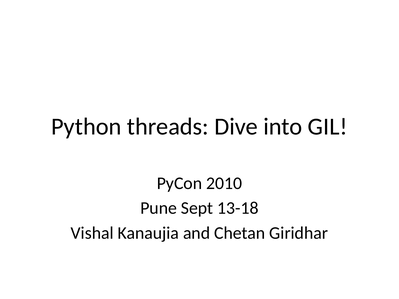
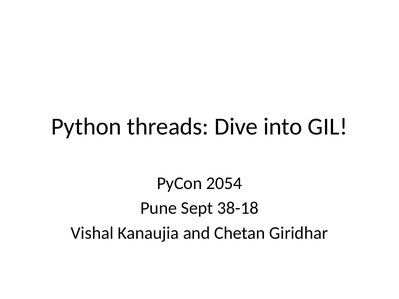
2010: 2010 -> 2054 (224, 183)
13-18: 13-18 -> 38-18 (238, 208)
